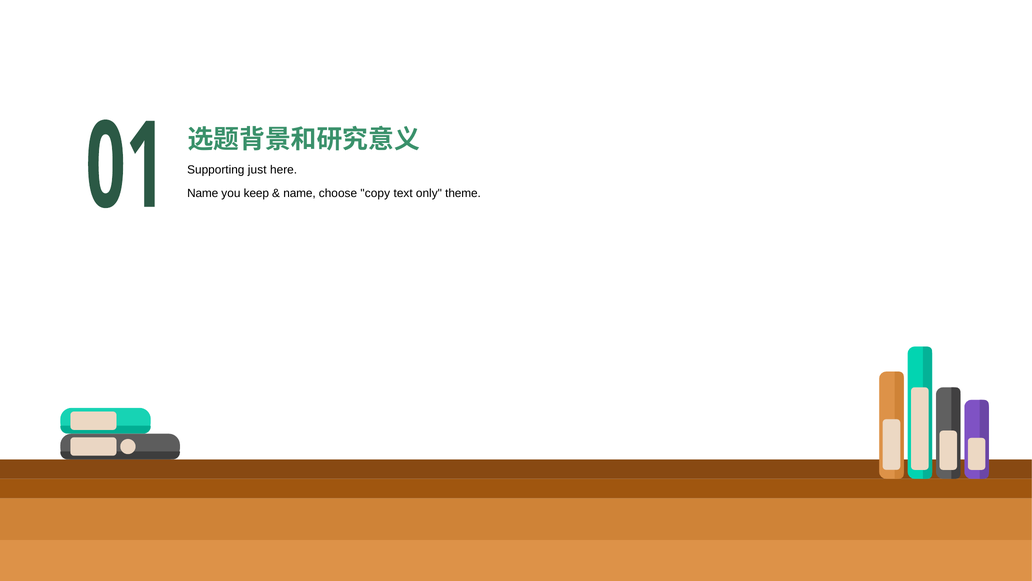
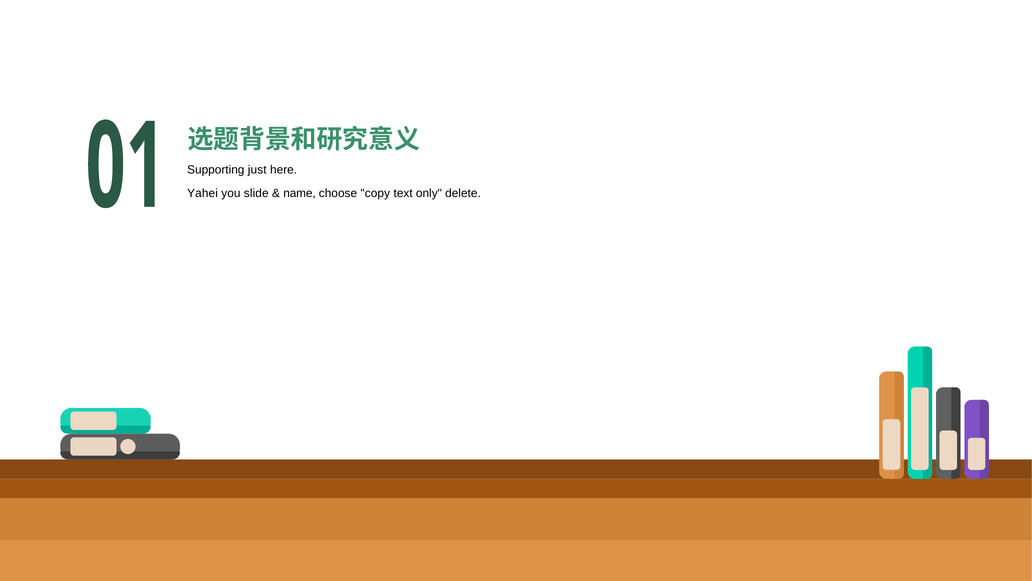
Name: Name -> Yahei (203, 193)
keep: keep -> slide (256, 193)
theme: theme -> delete (463, 193)
